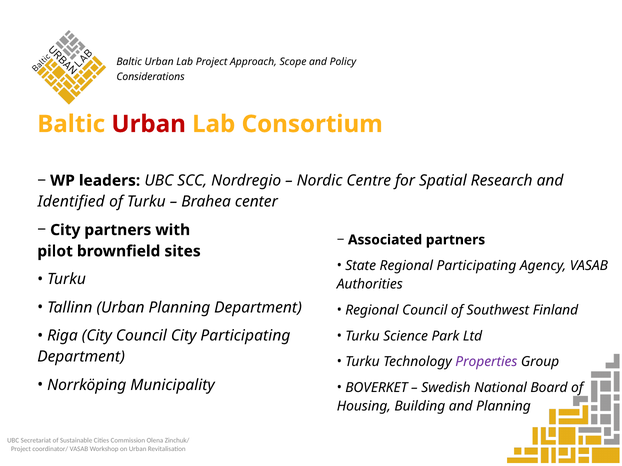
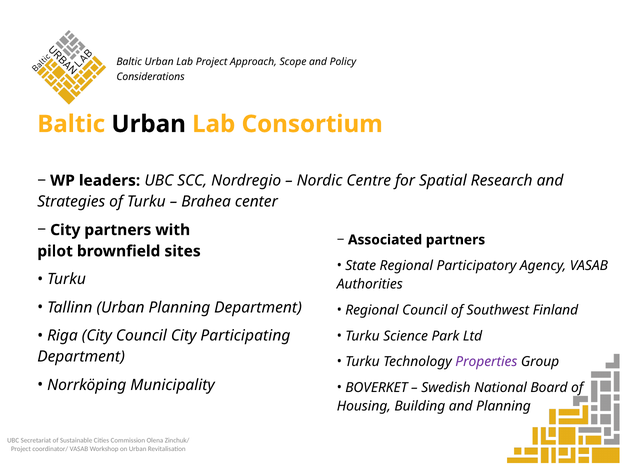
Urban colour: red -> black (149, 124)
Identified: Identified -> Strategies (71, 202)
Regional Participating: Participating -> Participatory (477, 266)
